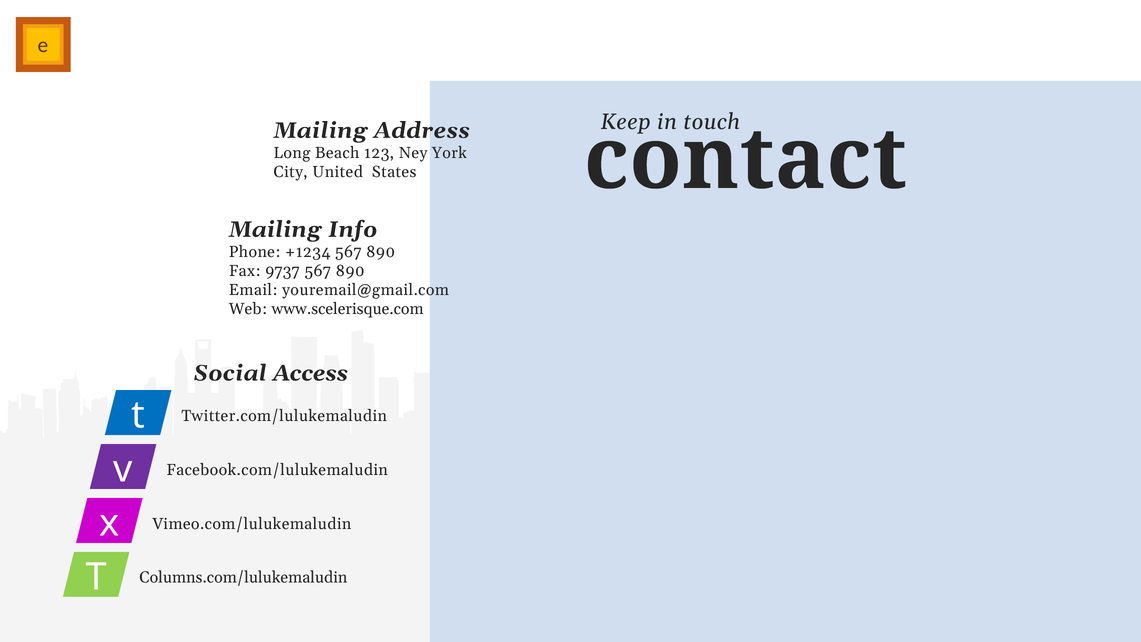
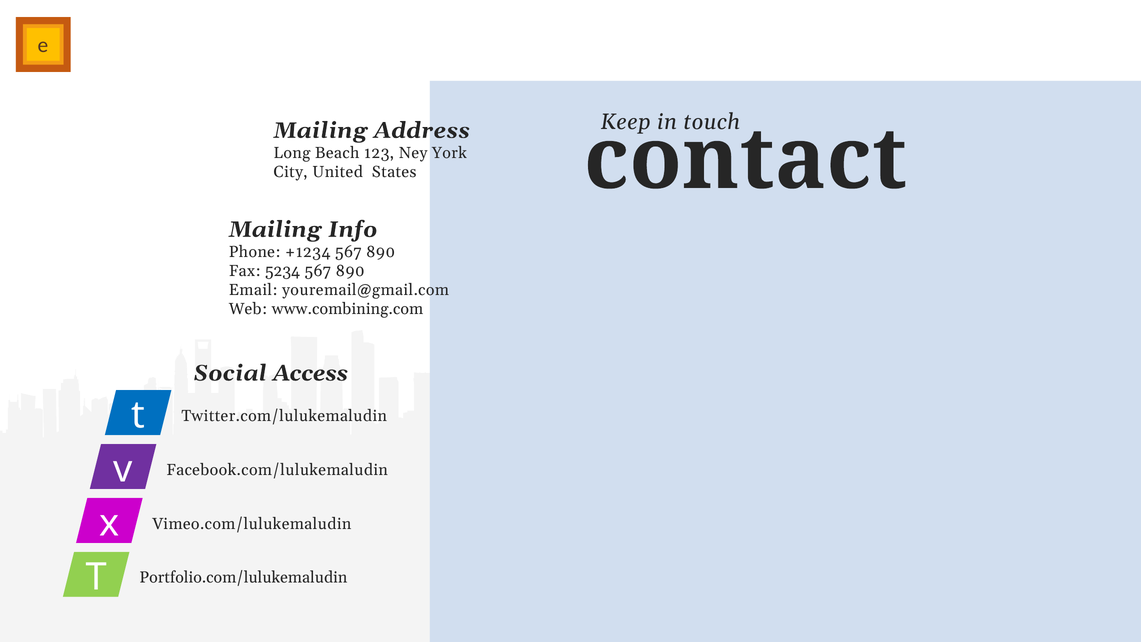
9737: 9737 -> 5234 (283, 271)
www.scelerisque.com: www.scelerisque.com -> www.combining.com (348, 309)
Columns.com/lulukemaludin: Columns.com/lulukemaludin -> Portfolio.com/lulukemaludin (243, 577)
